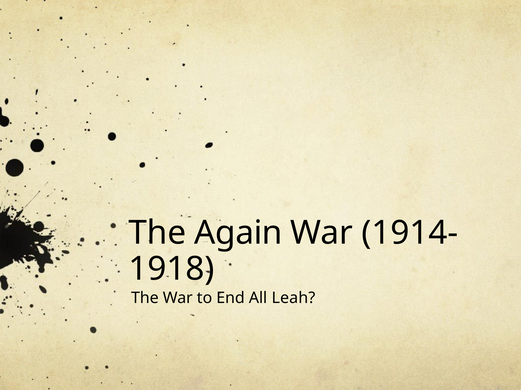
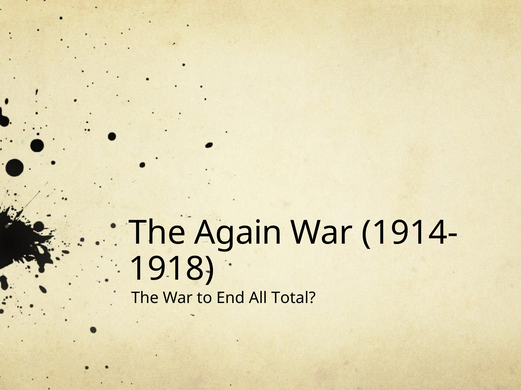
Leah: Leah -> Total (293, 298)
